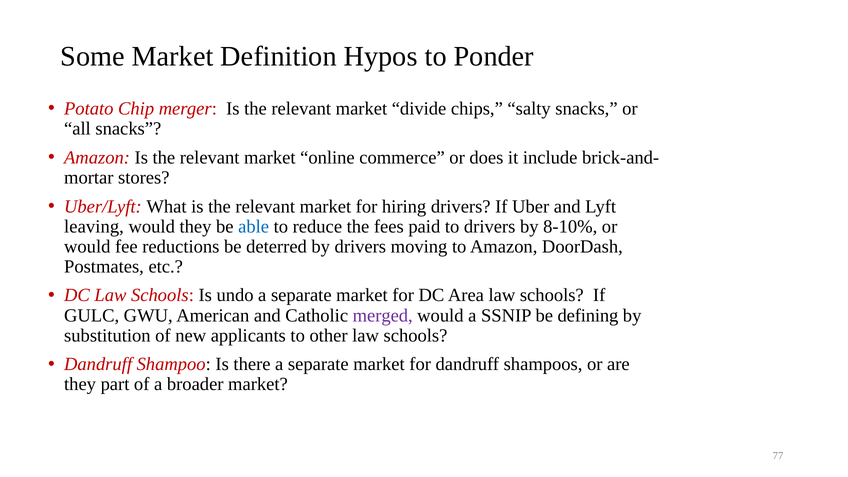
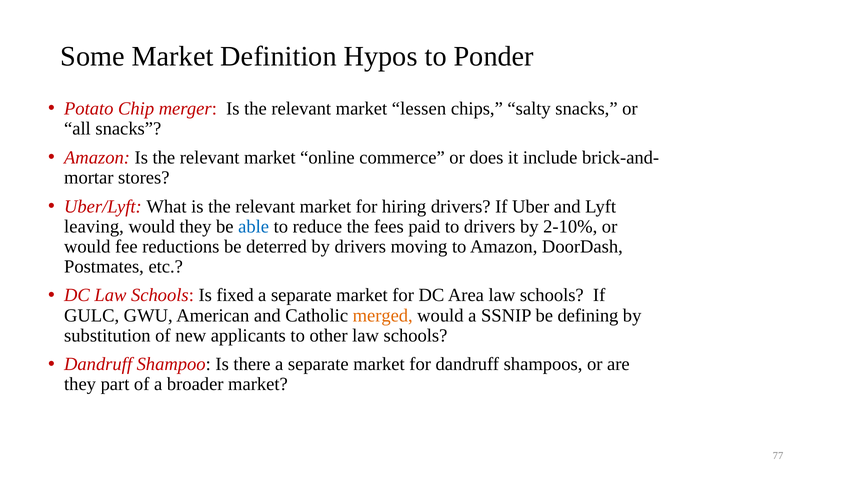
divide: divide -> lessen (419, 109)
8-10%: 8-10% -> 2-10% (570, 226)
undo: undo -> fixed (235, 295)
merged colour: purple -> orange (383, 315)
